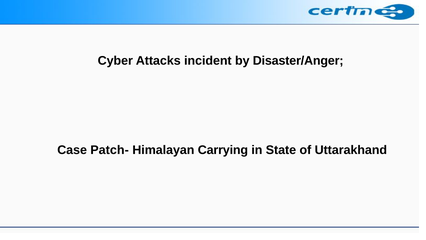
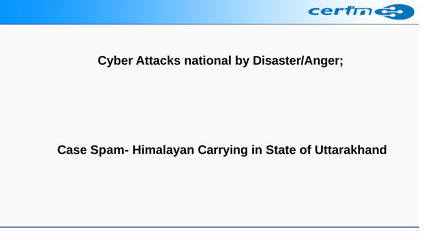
incident: incident -> national (208, 60)
Patch-: Patch- -> Spam- (110, 150)
